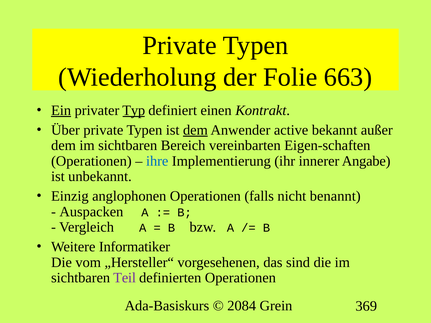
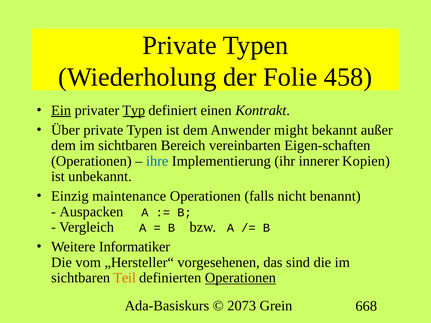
663: 663 -> 458 (348, 77)
dem underline: present -> none (195, 130)
active: active -> might (291, 130)
Angabe: Angabe -> Kopien (366, 161)
anglophonen: anglophonen -> maintenance (129, 196)
Teil colour: purple -> orange (125, 278)
Operationen underline: none -> present (240, 278)
2084: 2084 -> 2073 (242, 306)
369: 369 -> 668 (366, 306)
